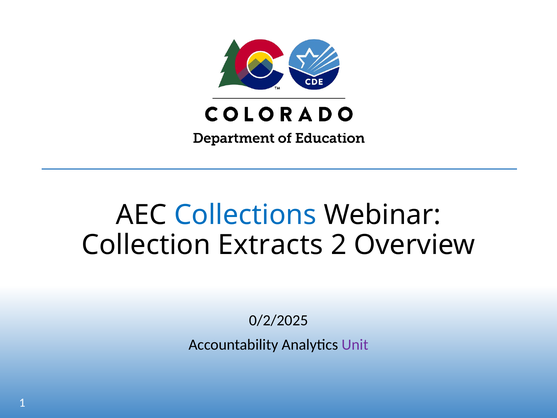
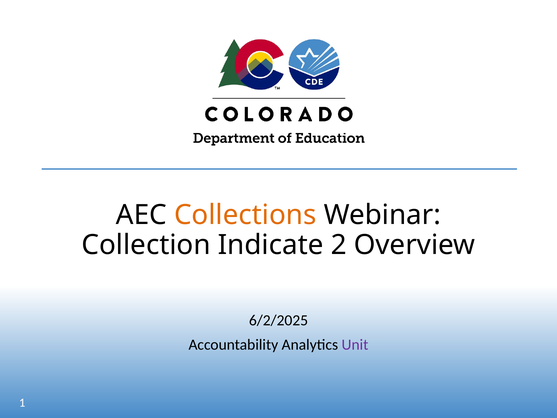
Collections colour: blue -> orange (245, 215)
Extracts: Extracts -> Indicate (271, 245)
0/2/2025: 0/2/2025 -> 6/2/2025 (279, 320)
